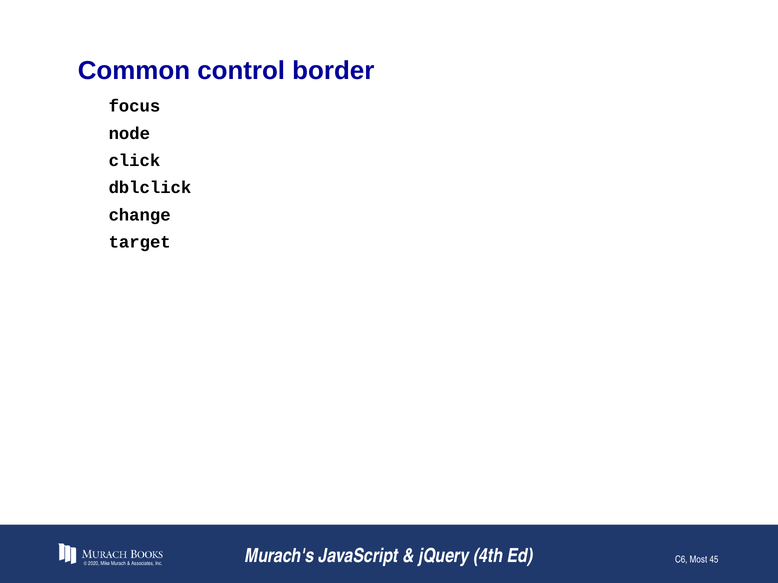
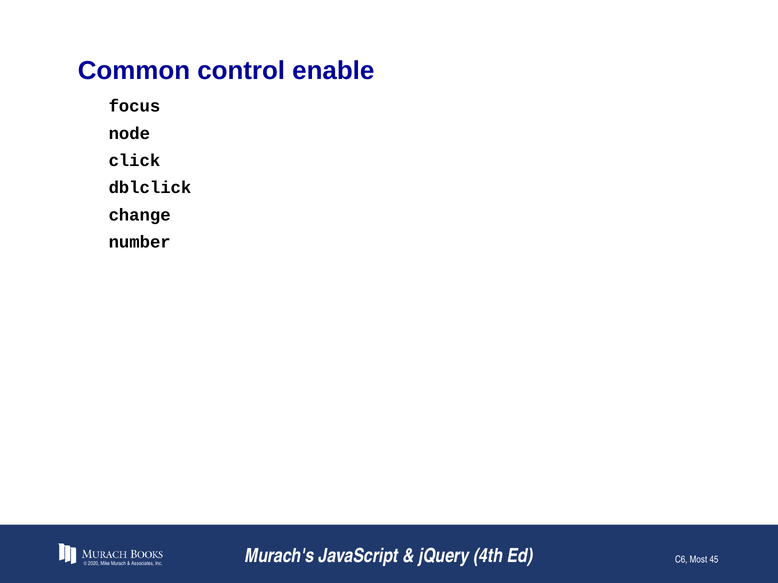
border: border -> enable (333, 71)
target: target -> number (140, 242)
